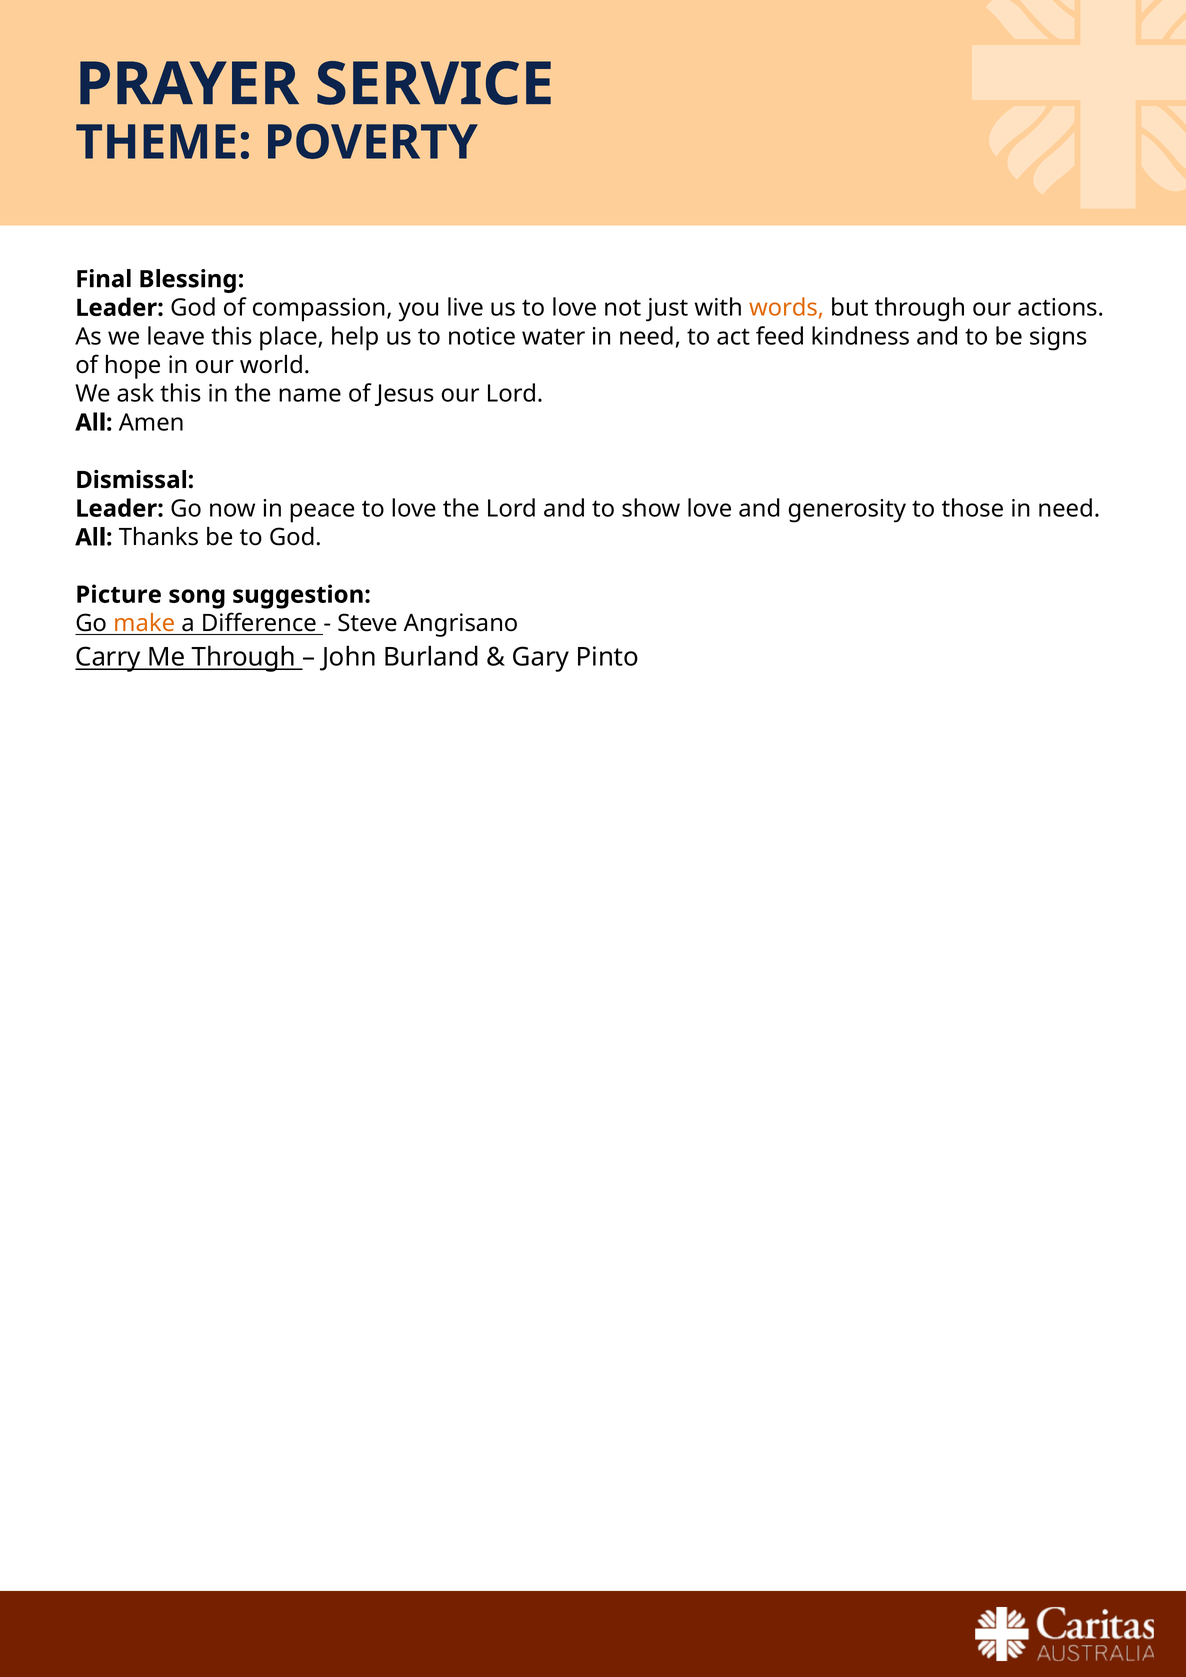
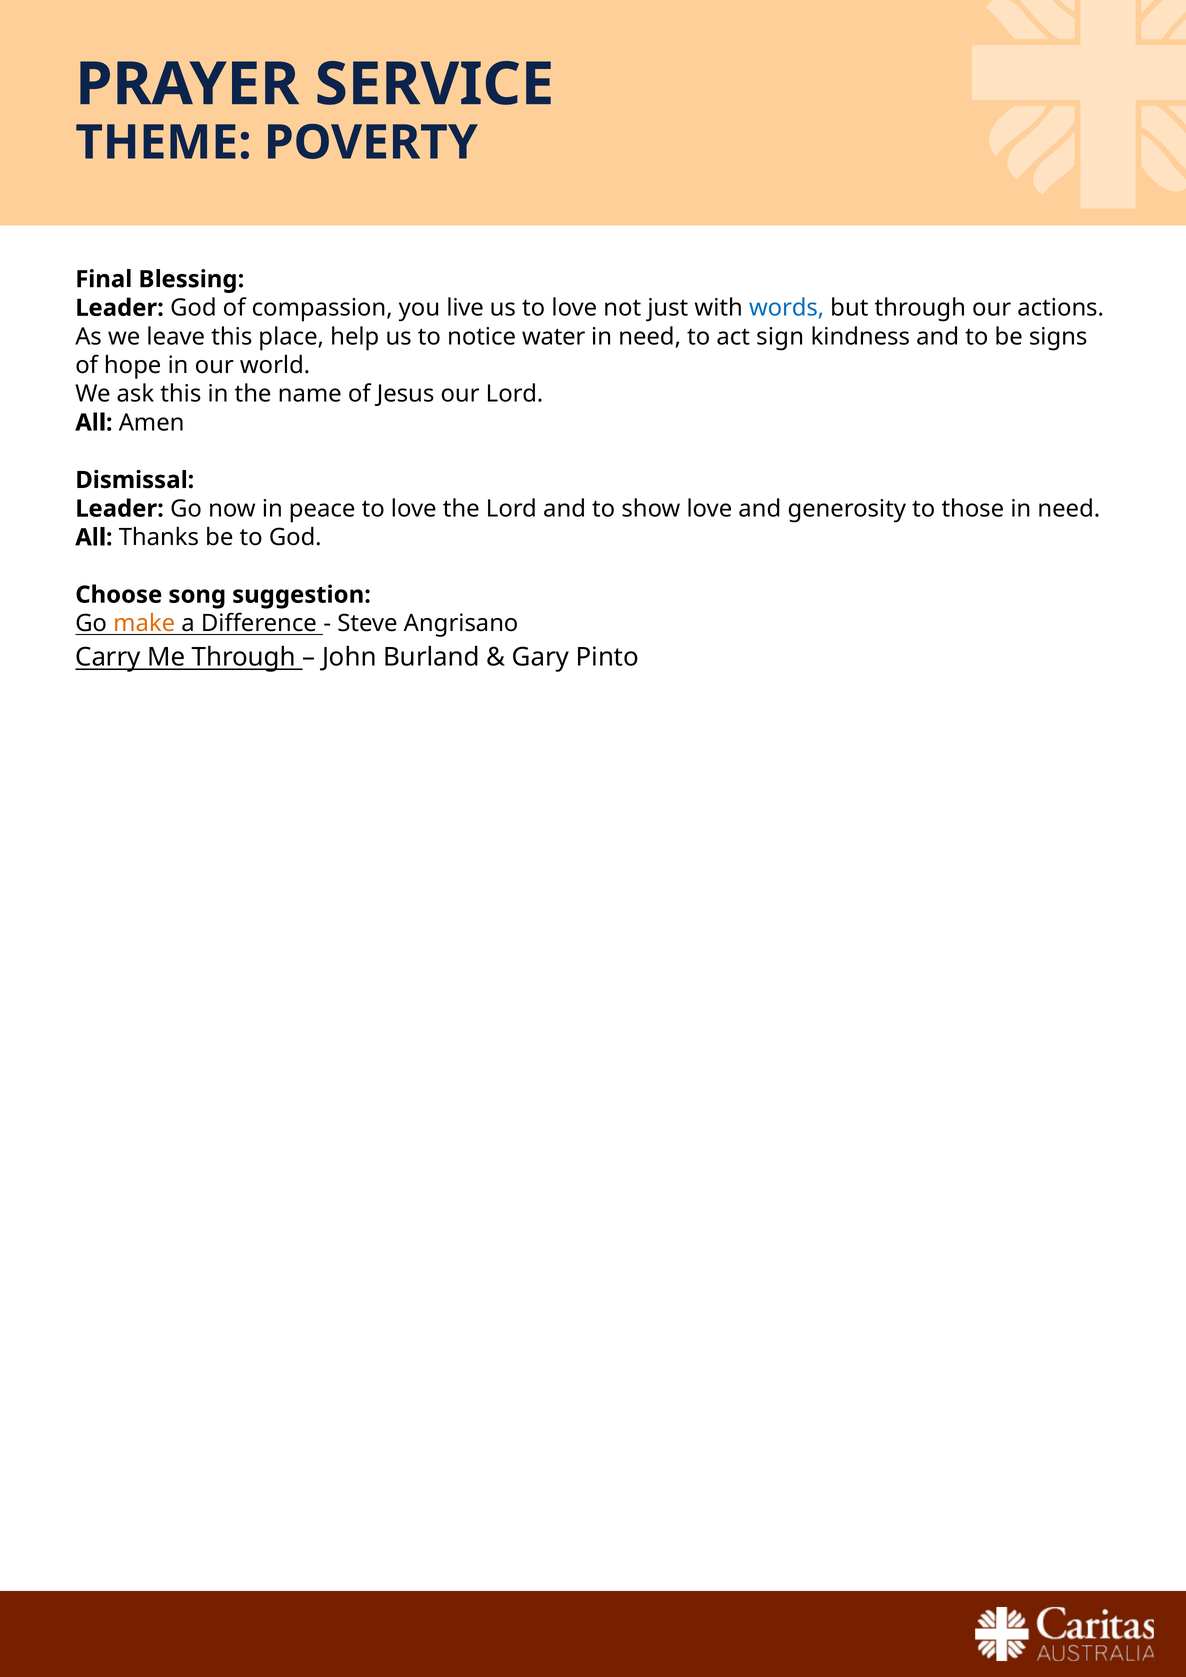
words colour: orange -> blue (787, 308)
feed: feed -> sign (780, 337)
Picture: Picture -> Choose (119, 595)
